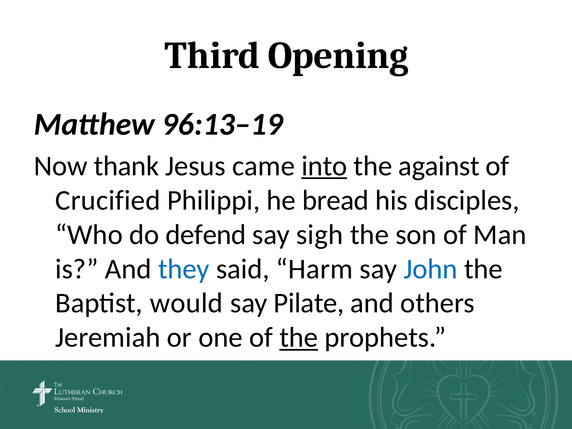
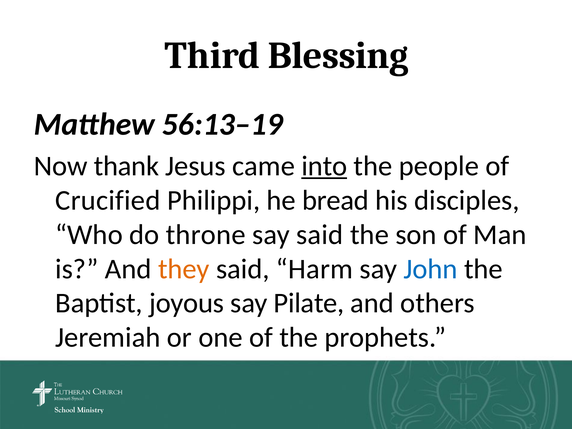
Opening: Opening -> Blessing (338, 56)
96:13–19: 96:13–19 -> 56:13–19 (222, 124)
against: against -> people (439, 166)
defend: defend -> throne (206, 235)
say sigh: sigh -> said (320, 235)
they colour: blue -> orange (184, 269)
would: would -> joyous (187, 303)
the underline: present -> none (299, 338)
